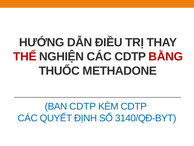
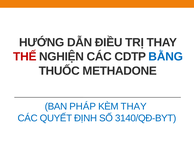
BẰNG colour: red -> blue (166, 56)
BAN CDTP: CDTP -> PHÁP (83, 106)
KÈM CDTP: CDTP -> THAY (134, 106)
